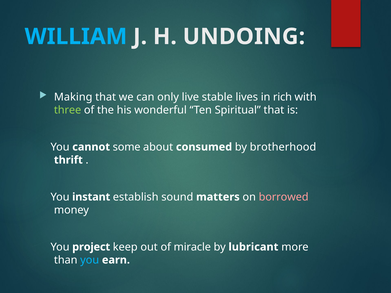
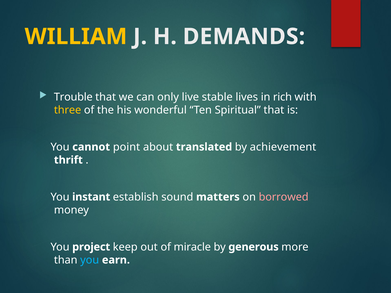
WILLIAM colour: light blue -> yellow (76, 37)
UNDOING: UNDOING -> DEMANDS (244, 37)
Making: Making -> Trouble (73, 97)
three colour: light green -> yellow (68, 110)
some: some -> point (127, 147)
consumed: consumed -> translated (204, 147)
brotherhood: brotherhood -> achievement (283, 147)
lubricant: lubricant -> generous (254, 247)
